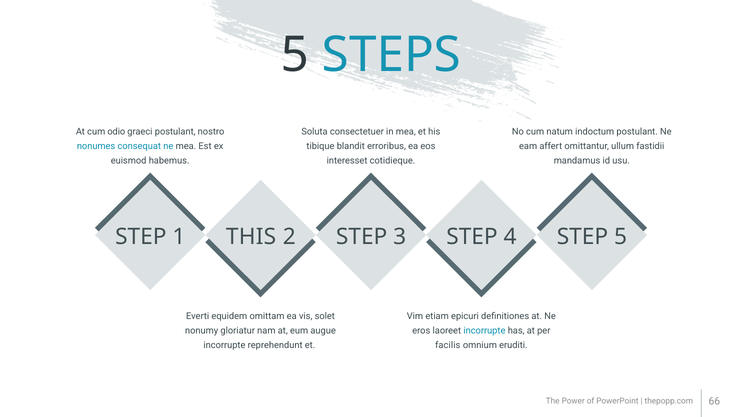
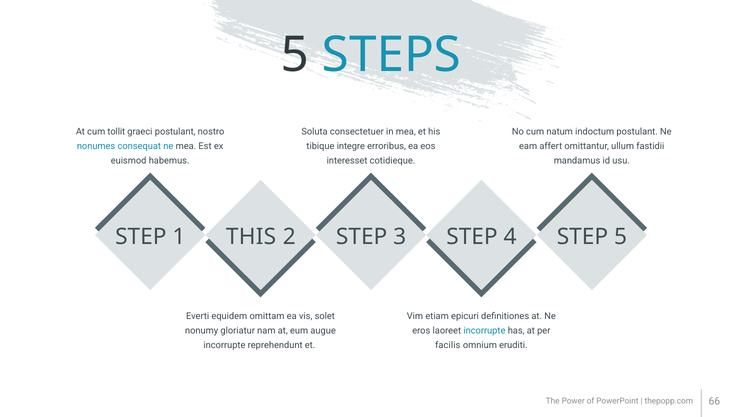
odio: odio -> tollit (116, 132)
blandit: blandit -> integre (351, 146)
